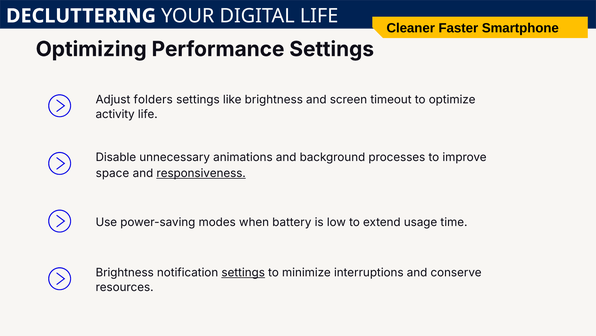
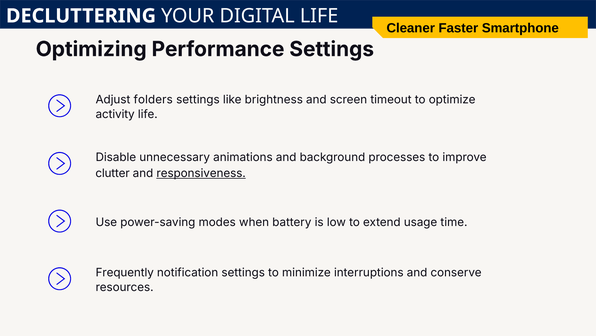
space: space -> clutter (113, 173)
Brightness: Brightness -> Frequently (125, 272)
settings underline: present -> none (243, 272)
